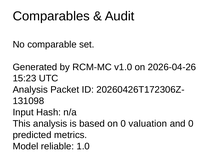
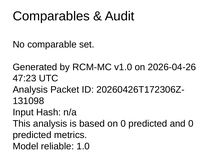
15:23: 15:23 -> 47:23 (24, 78)
on 0 valuation: valuation -> predicted (148, 124)
